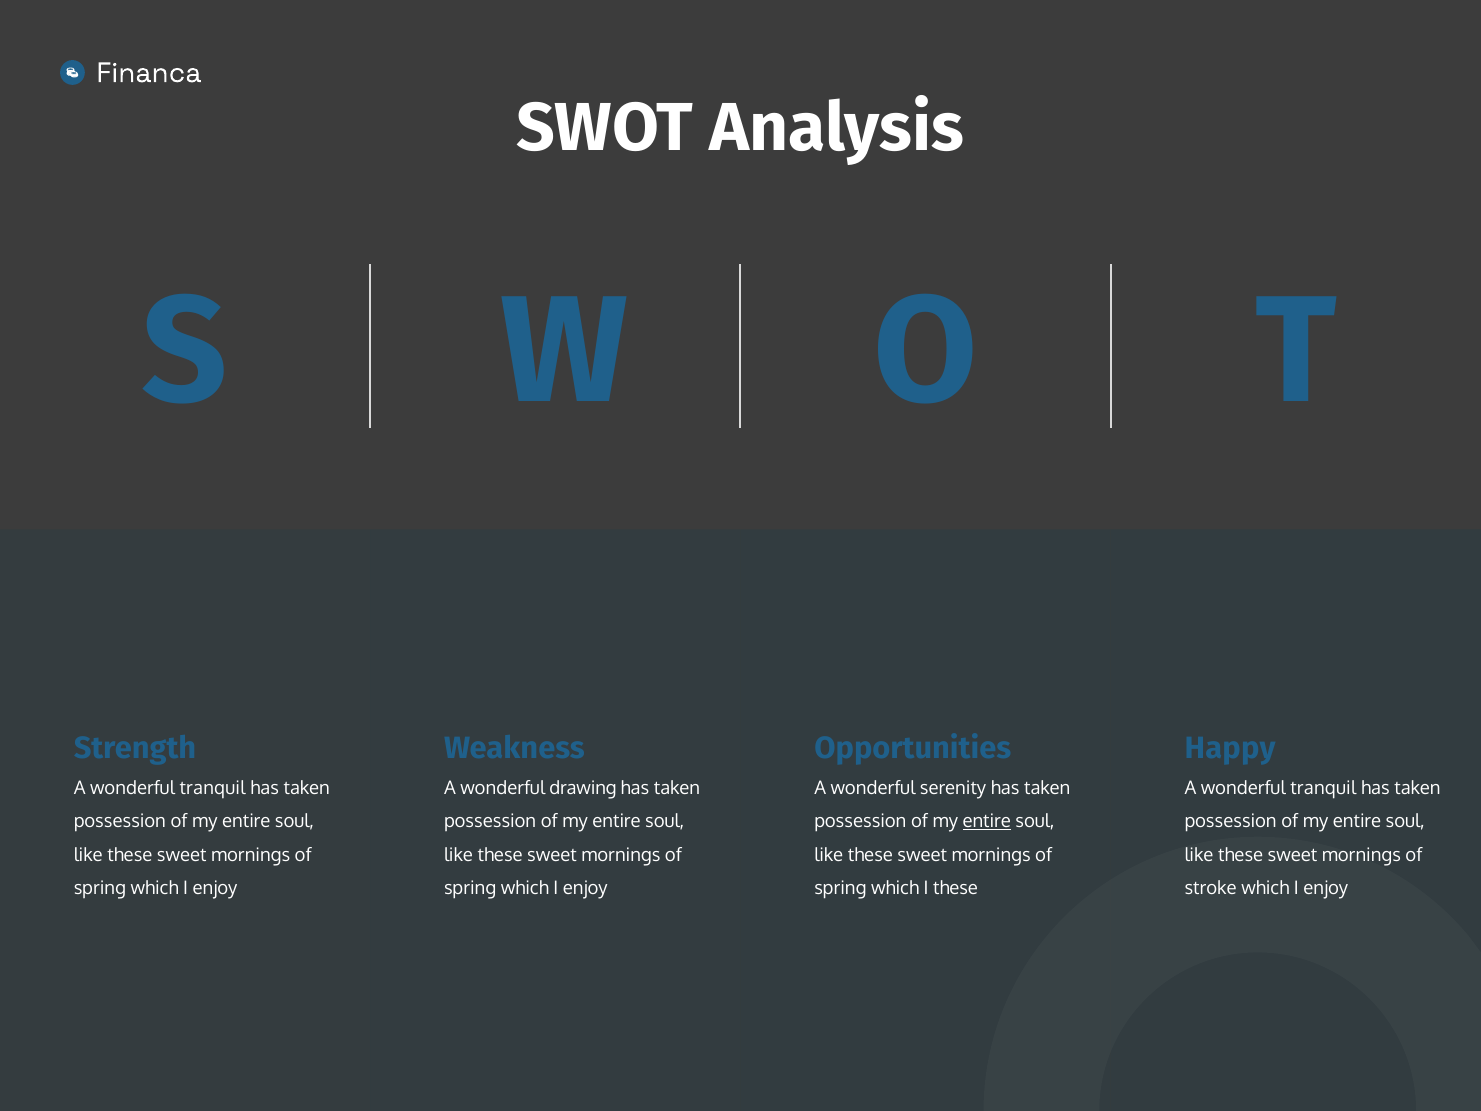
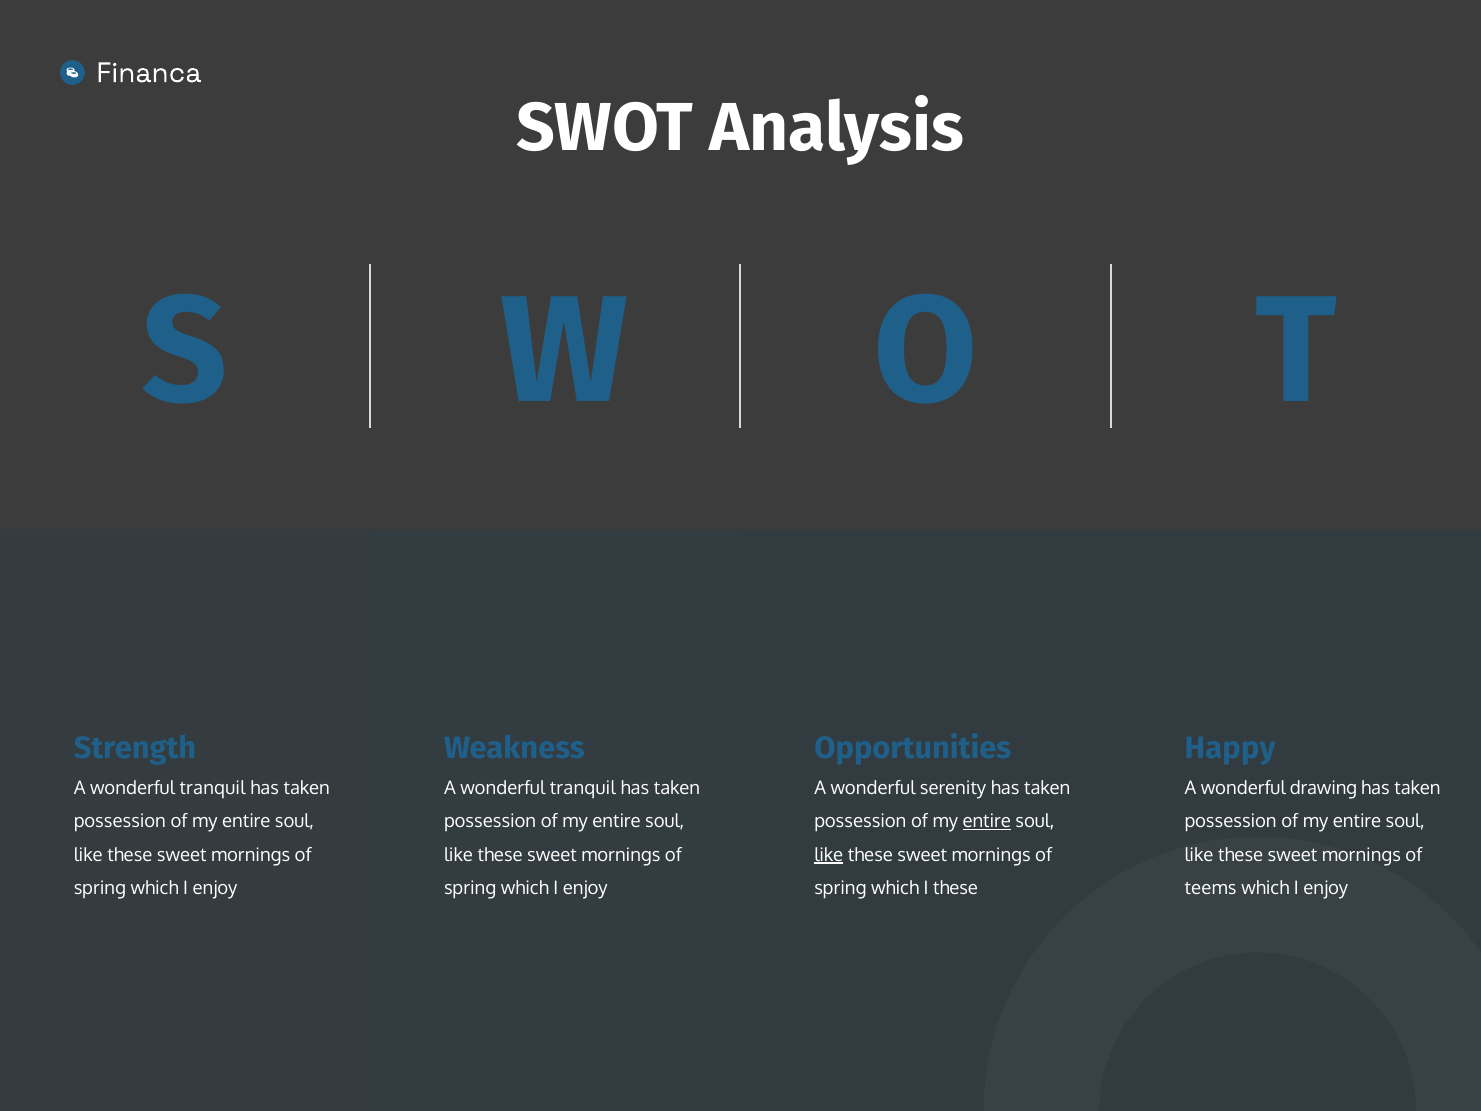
drawing: drawing -> tranquil (583, 788)
tranquil: tranquil -> drawing (1323, 788)
like underline: none -> present (829, 855)
stroke: stroke -> teems (1211, 888)
